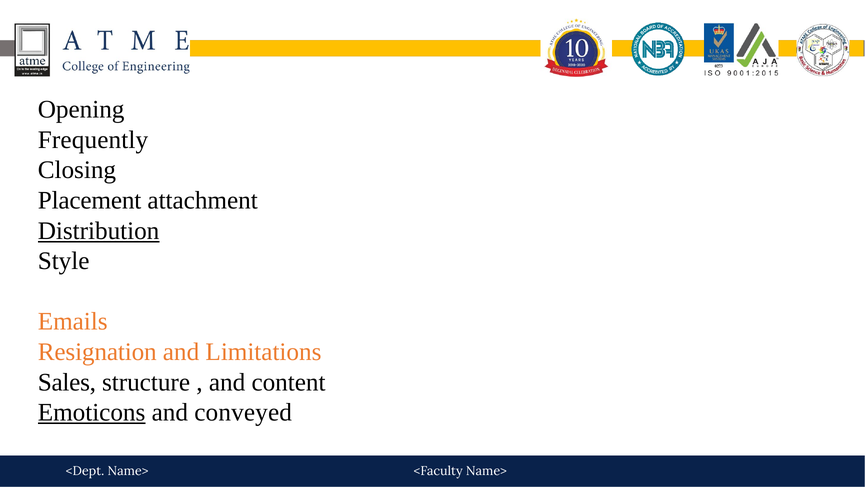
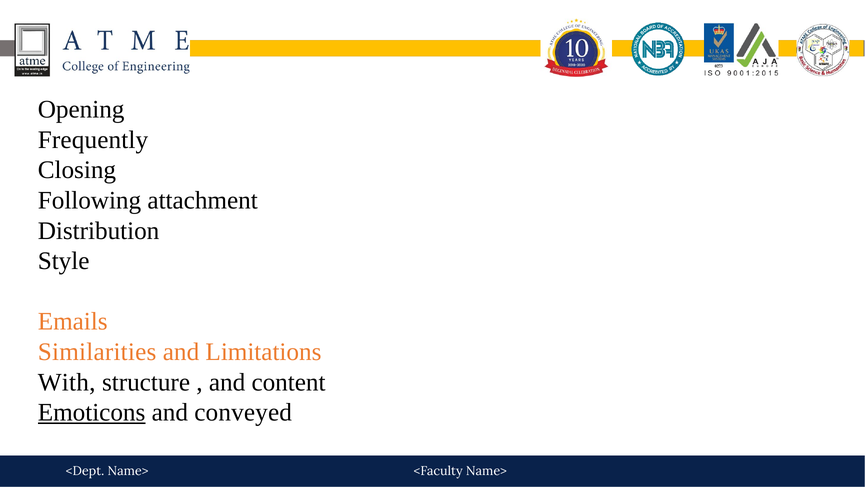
Placement: Placement -> Following (89, 200)
Distribution underline: present -> none (99, 230)
Resignation: Resignation -> Similarities (97, 352)
Sales: Sales -> With (67, 382)
